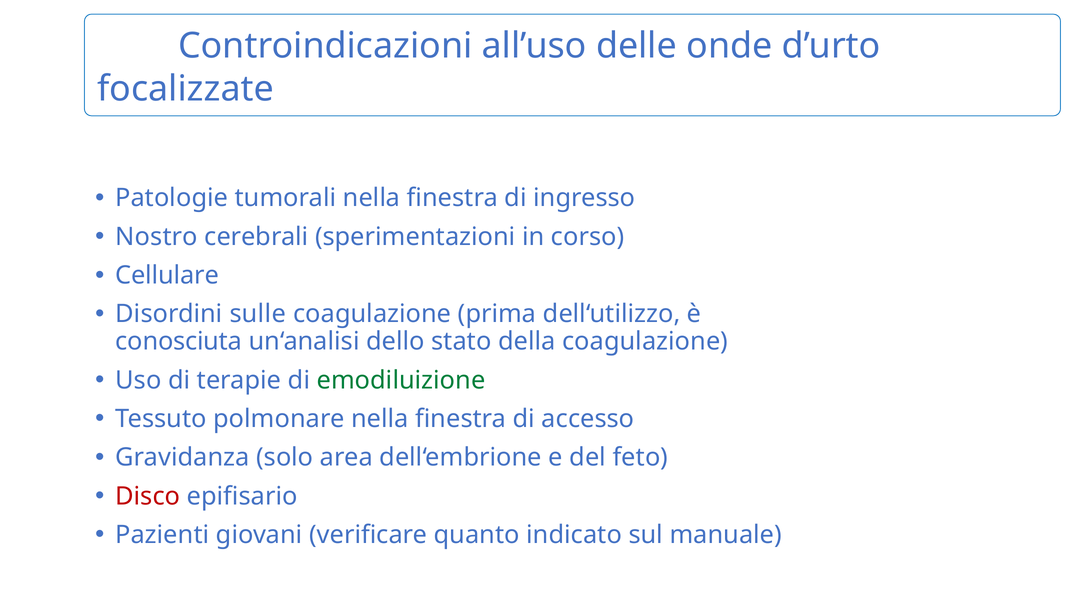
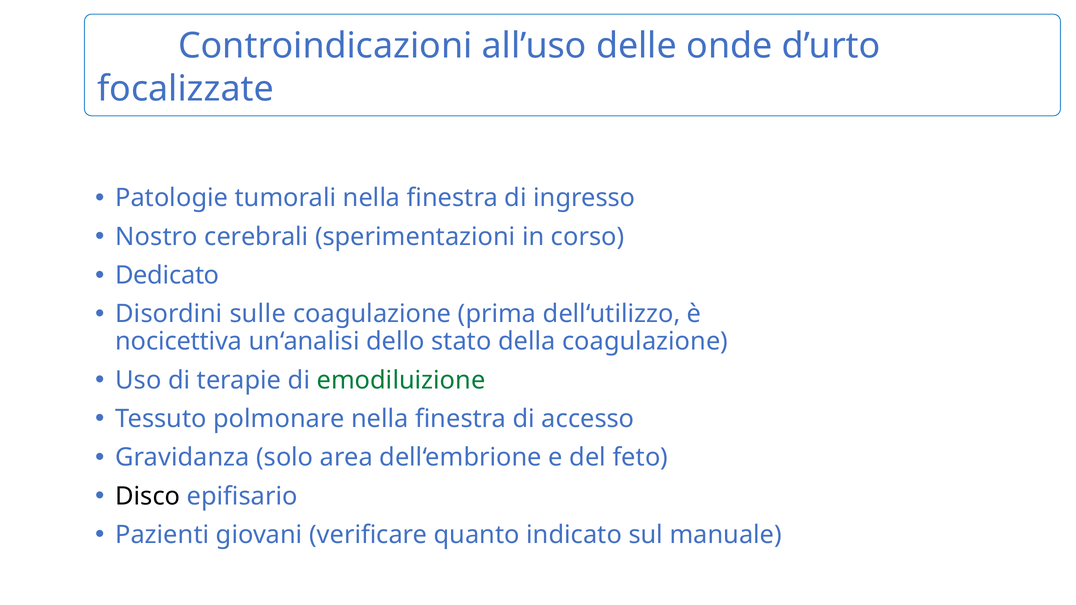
Cellulare: Cellulare -> Dedicato (167, 276)
conosciuta: conosciuta -> nocicettiva (179, 342)
Disco colour: red -> black (148, 496)
